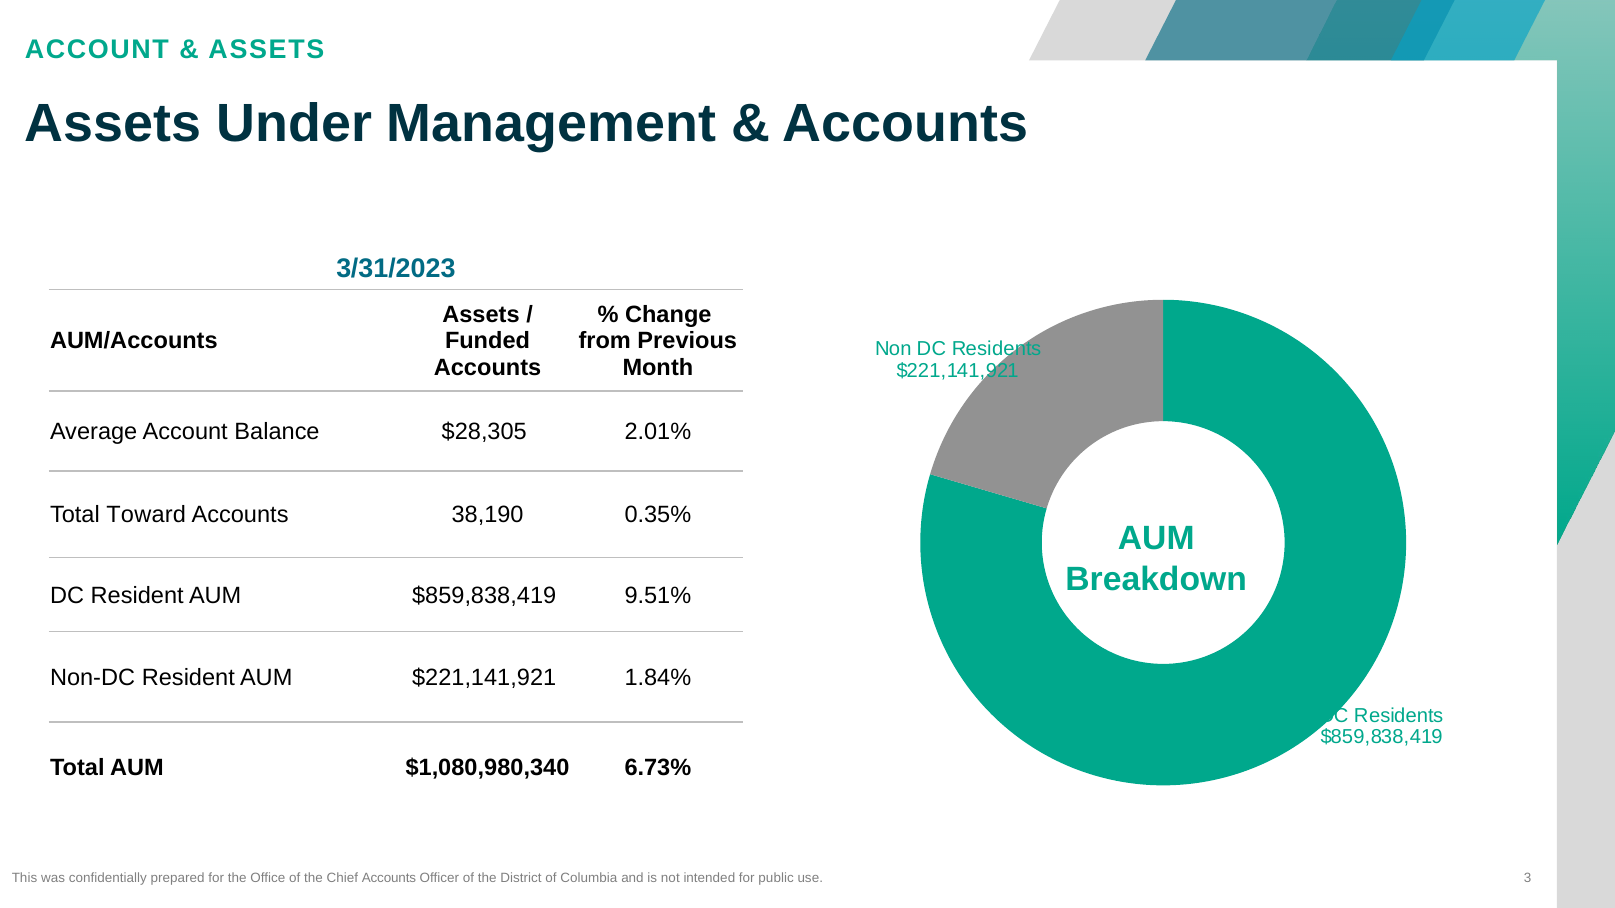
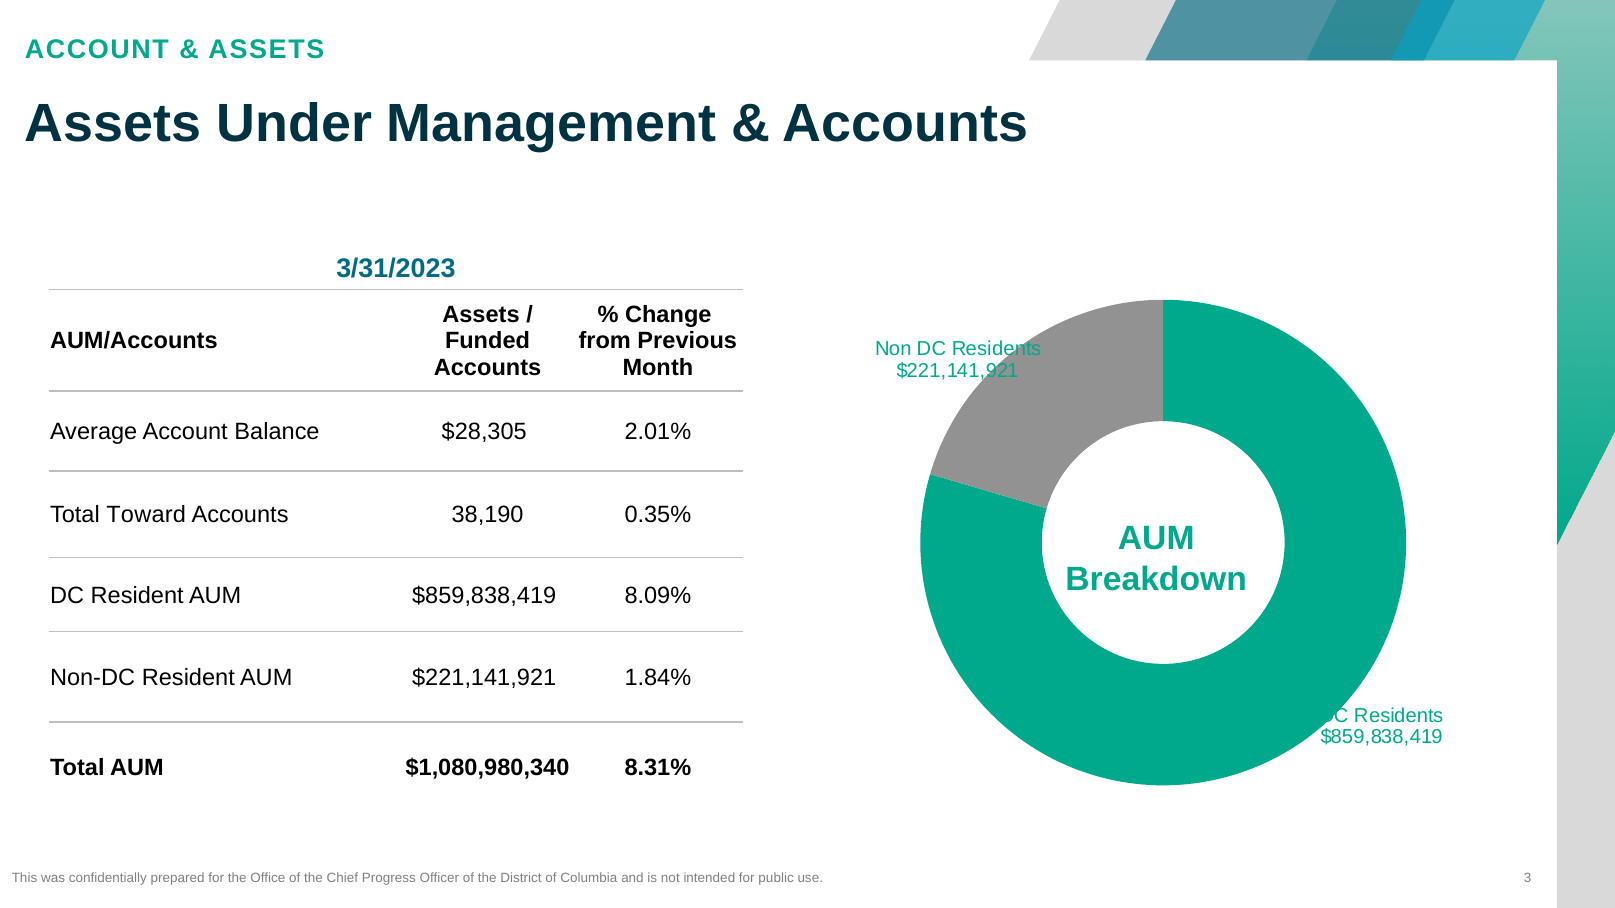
9.51%: 9.51% -> 8.09% (658, 596)
6.73%: 6.73% -> 8.31% (658, 768)
Chief Accounts: Accounts -> Progress (389, 879)
